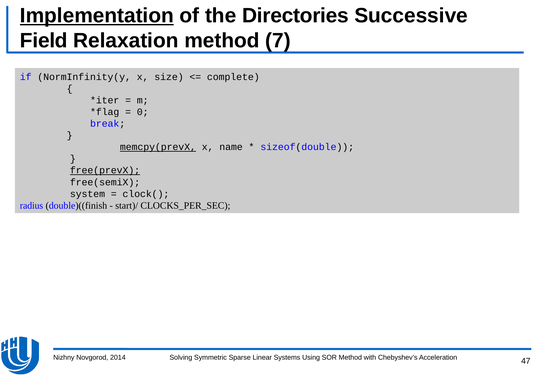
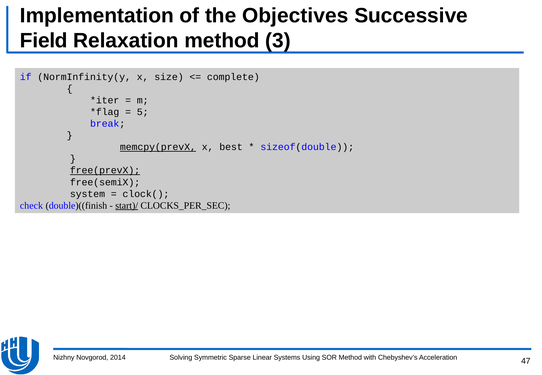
Implementation underline: present -> none (97, 16)
Directories: Directories -> Objectives (295, 16)
7: 7 -> 3 (278, 41)
0: 0 -> 5 (143, 112)
name: name -> best (231, 147)
radius: radius -> check (31, 206)
start)/ underline: none -> present (127, 206)
